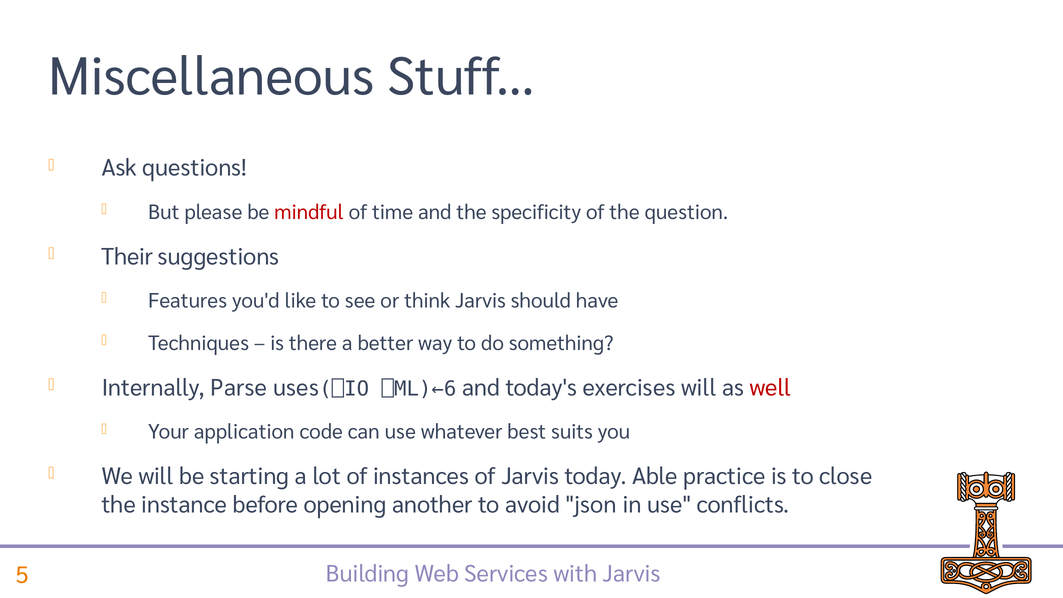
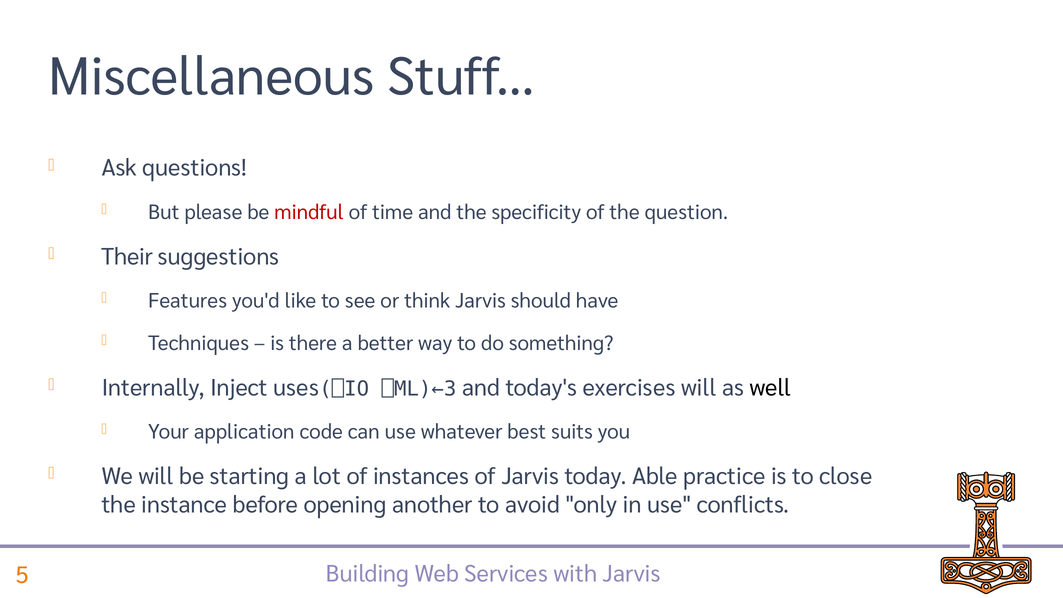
Parse: Parse -> Inject (239, 388)
⎕ML)←6: ⎕ML)←6 -> ⎕ML)←3 (419, 389)
well colour: red -> black (770, 388)
json: json -> only (591, 505)
